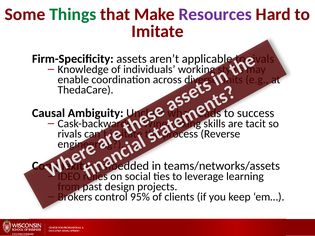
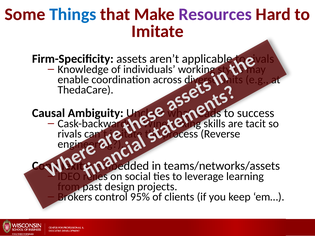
Things colour: green -> blue (73, 14)
